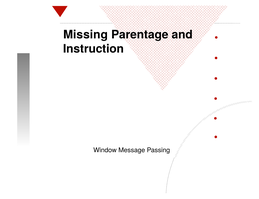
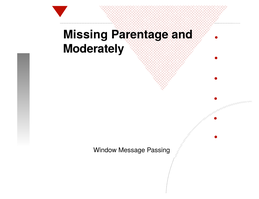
Instruction: Instruction -> Moderately (94, 49)
